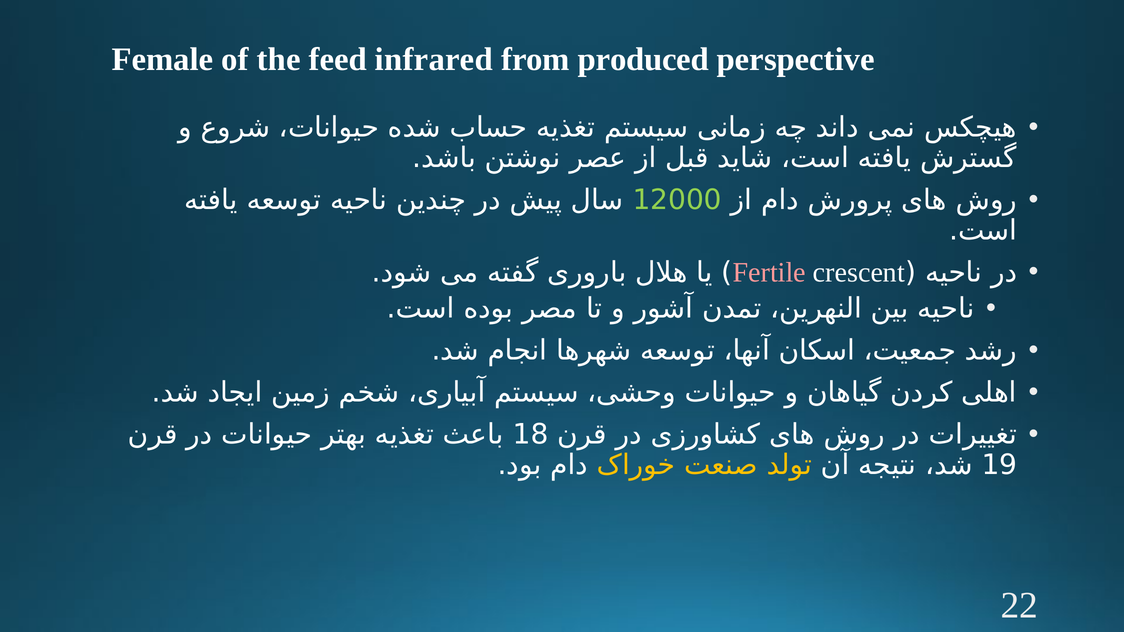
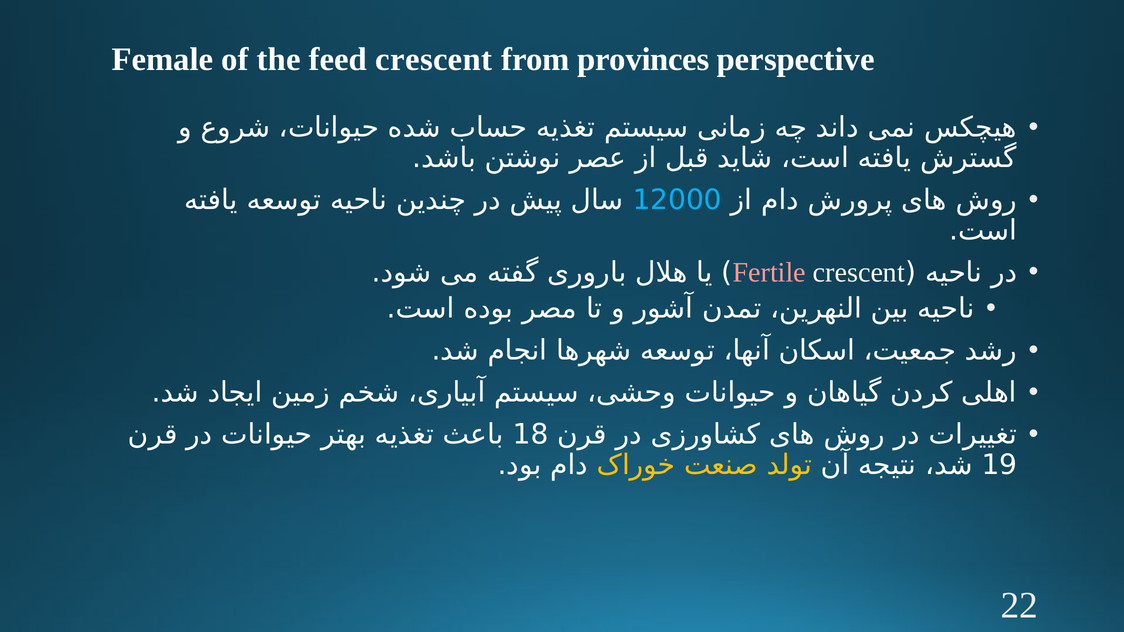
feed infrared: infrared -> crescent (434, 59)
produced: produced -> provinces (643, 59)
12000 colour: light green -> light blue (677, 200)
